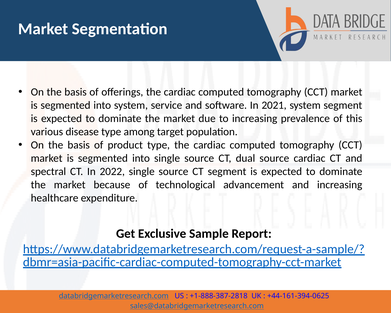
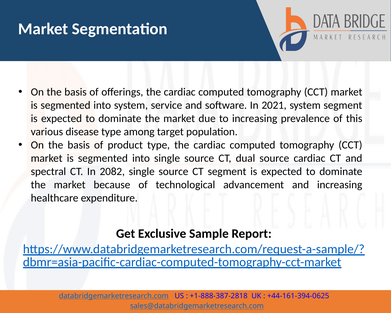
2022: 2022 -> 2082 (112, 171)
